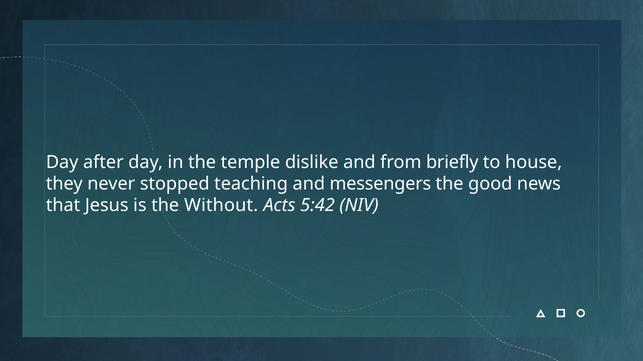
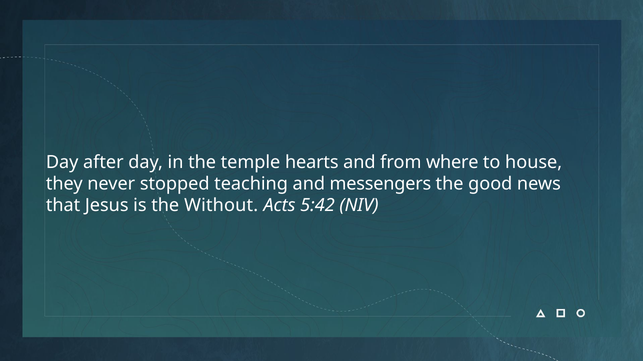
dislike: dislike -> hearts (312, 162)
briefly: briefly -> where (452, 162)
